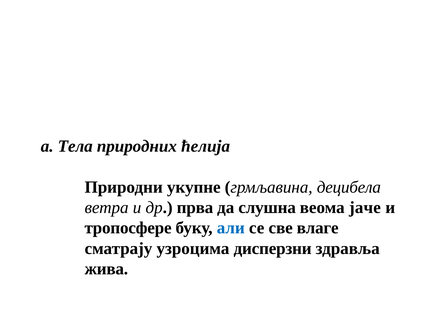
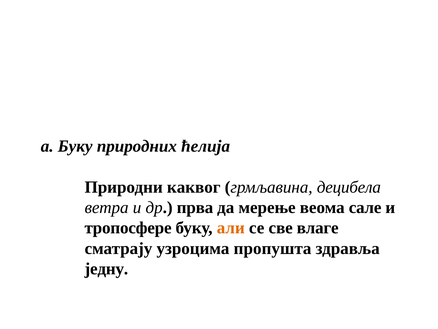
а Тела: Тела -> Буку (75, 146)
укупне: укупне -> каквог (194, 187)
слушна: слушна -> мерење (267, 207)
јаче: јаче -> сале (365, 207)
али colour: blue -> orange (231, 228)
дисперзни: дисперзни -> пропушта (273, 248)
жива: жива -> једну (106, 269)
